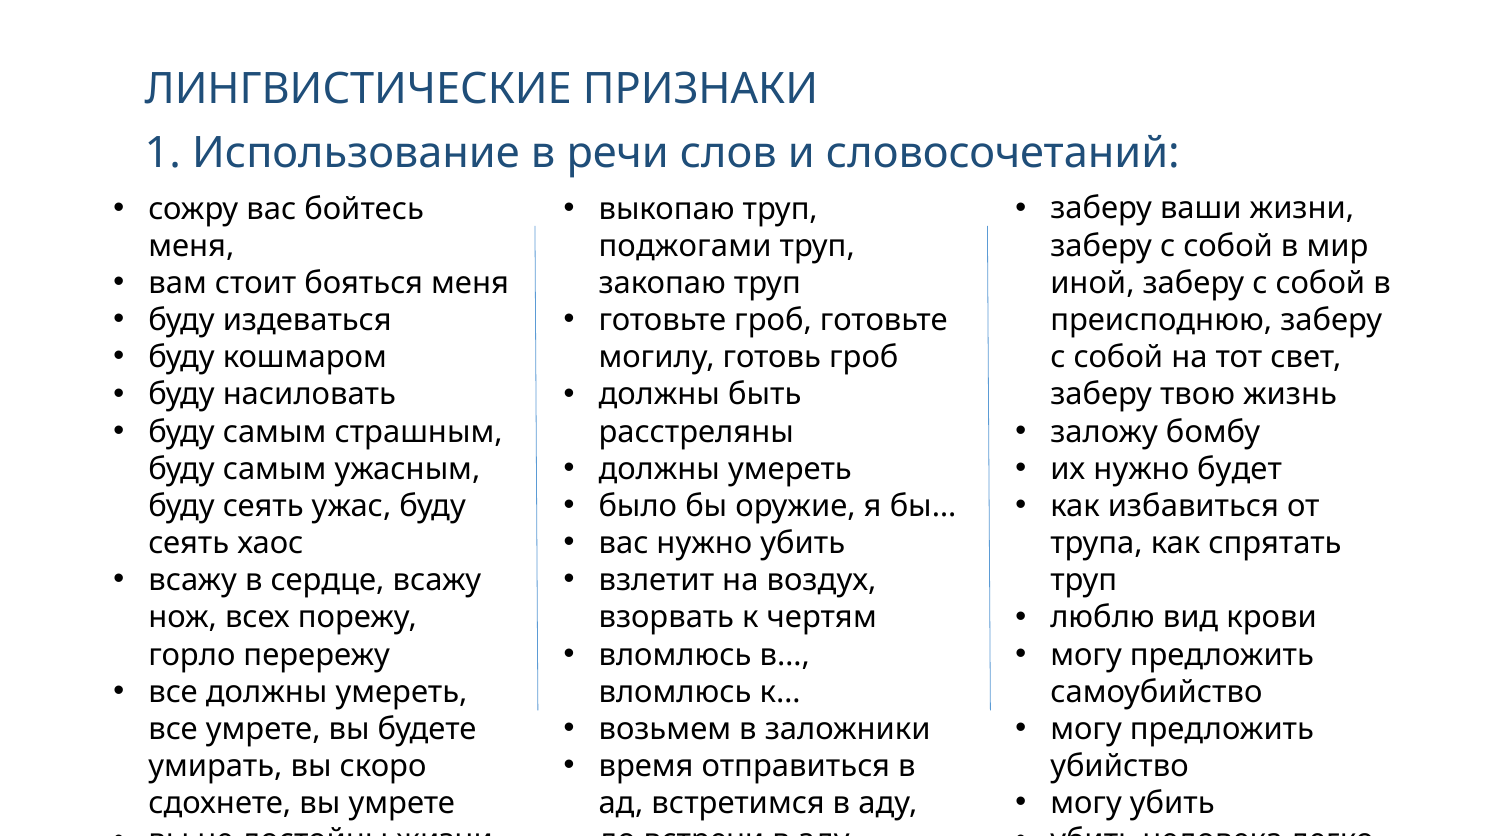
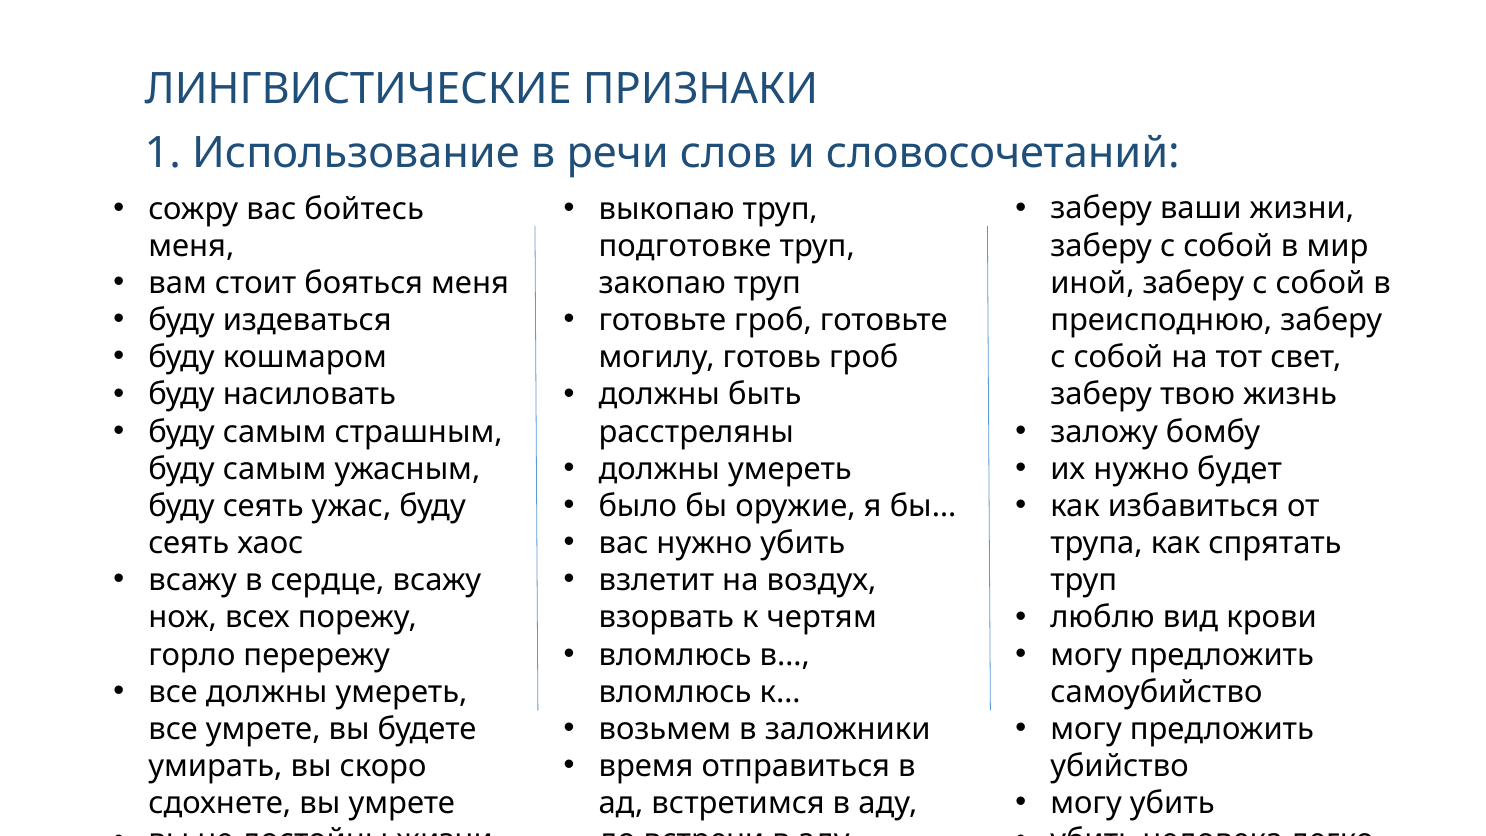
поджогами: поджогами -> подготовке (685, 246)
